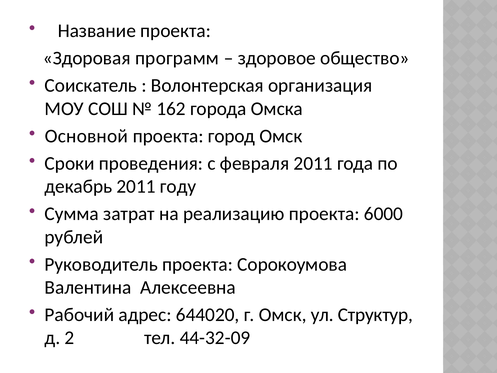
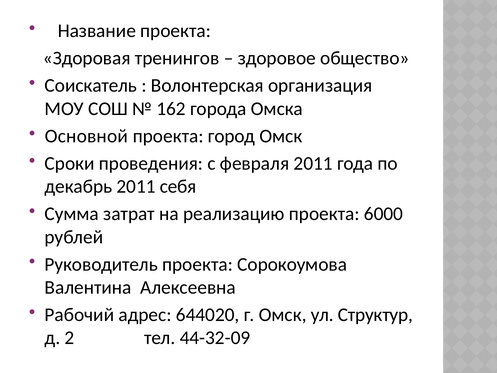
программ: программ -> тренингов (177, 58)
году: году -> себя (178, 186)
